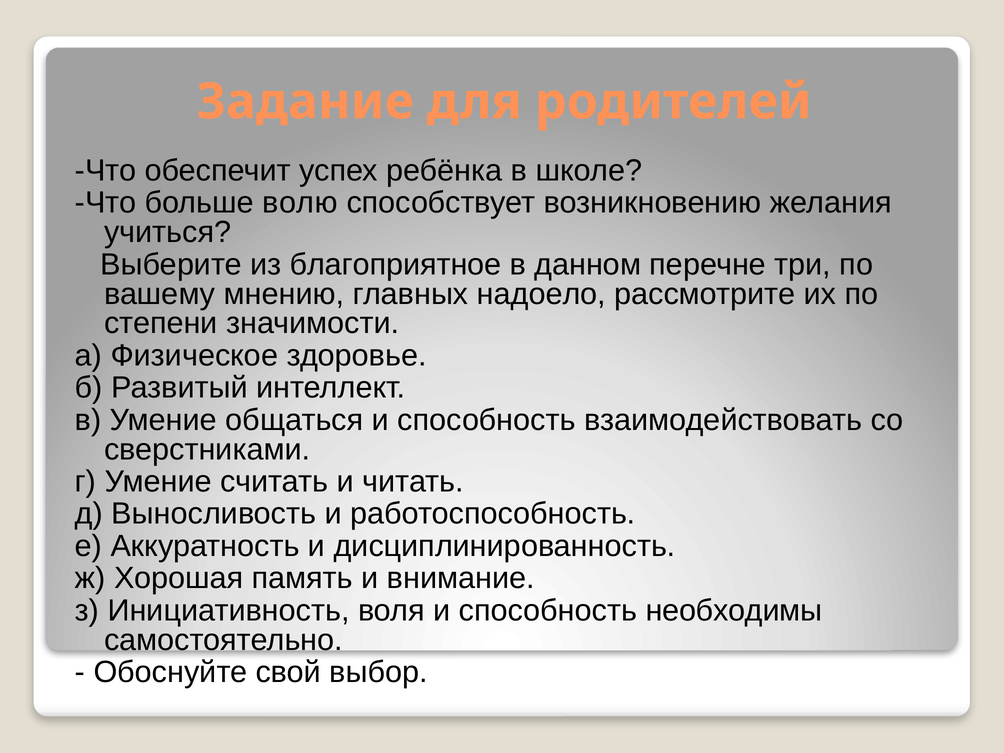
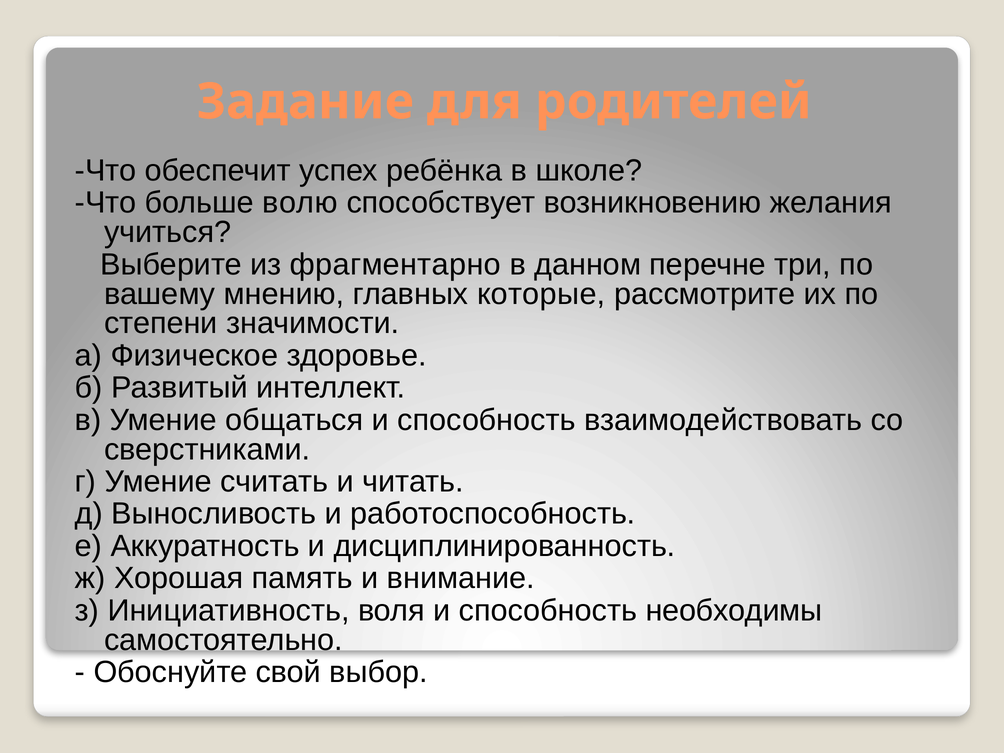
благоприятное: благоприятное -> фрагментарно (395, 264)
надоело: надоело -> которые (541, 294)
